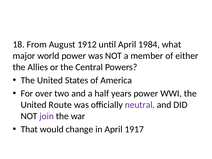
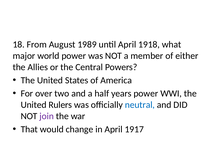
1912: 1912 -> 1989 (87, 44)
1984: 1984 -> 1918 (149, 44)
Route: Route -> Rulers (60, 105)
neutral colour: purple -> blue (140, 105)
